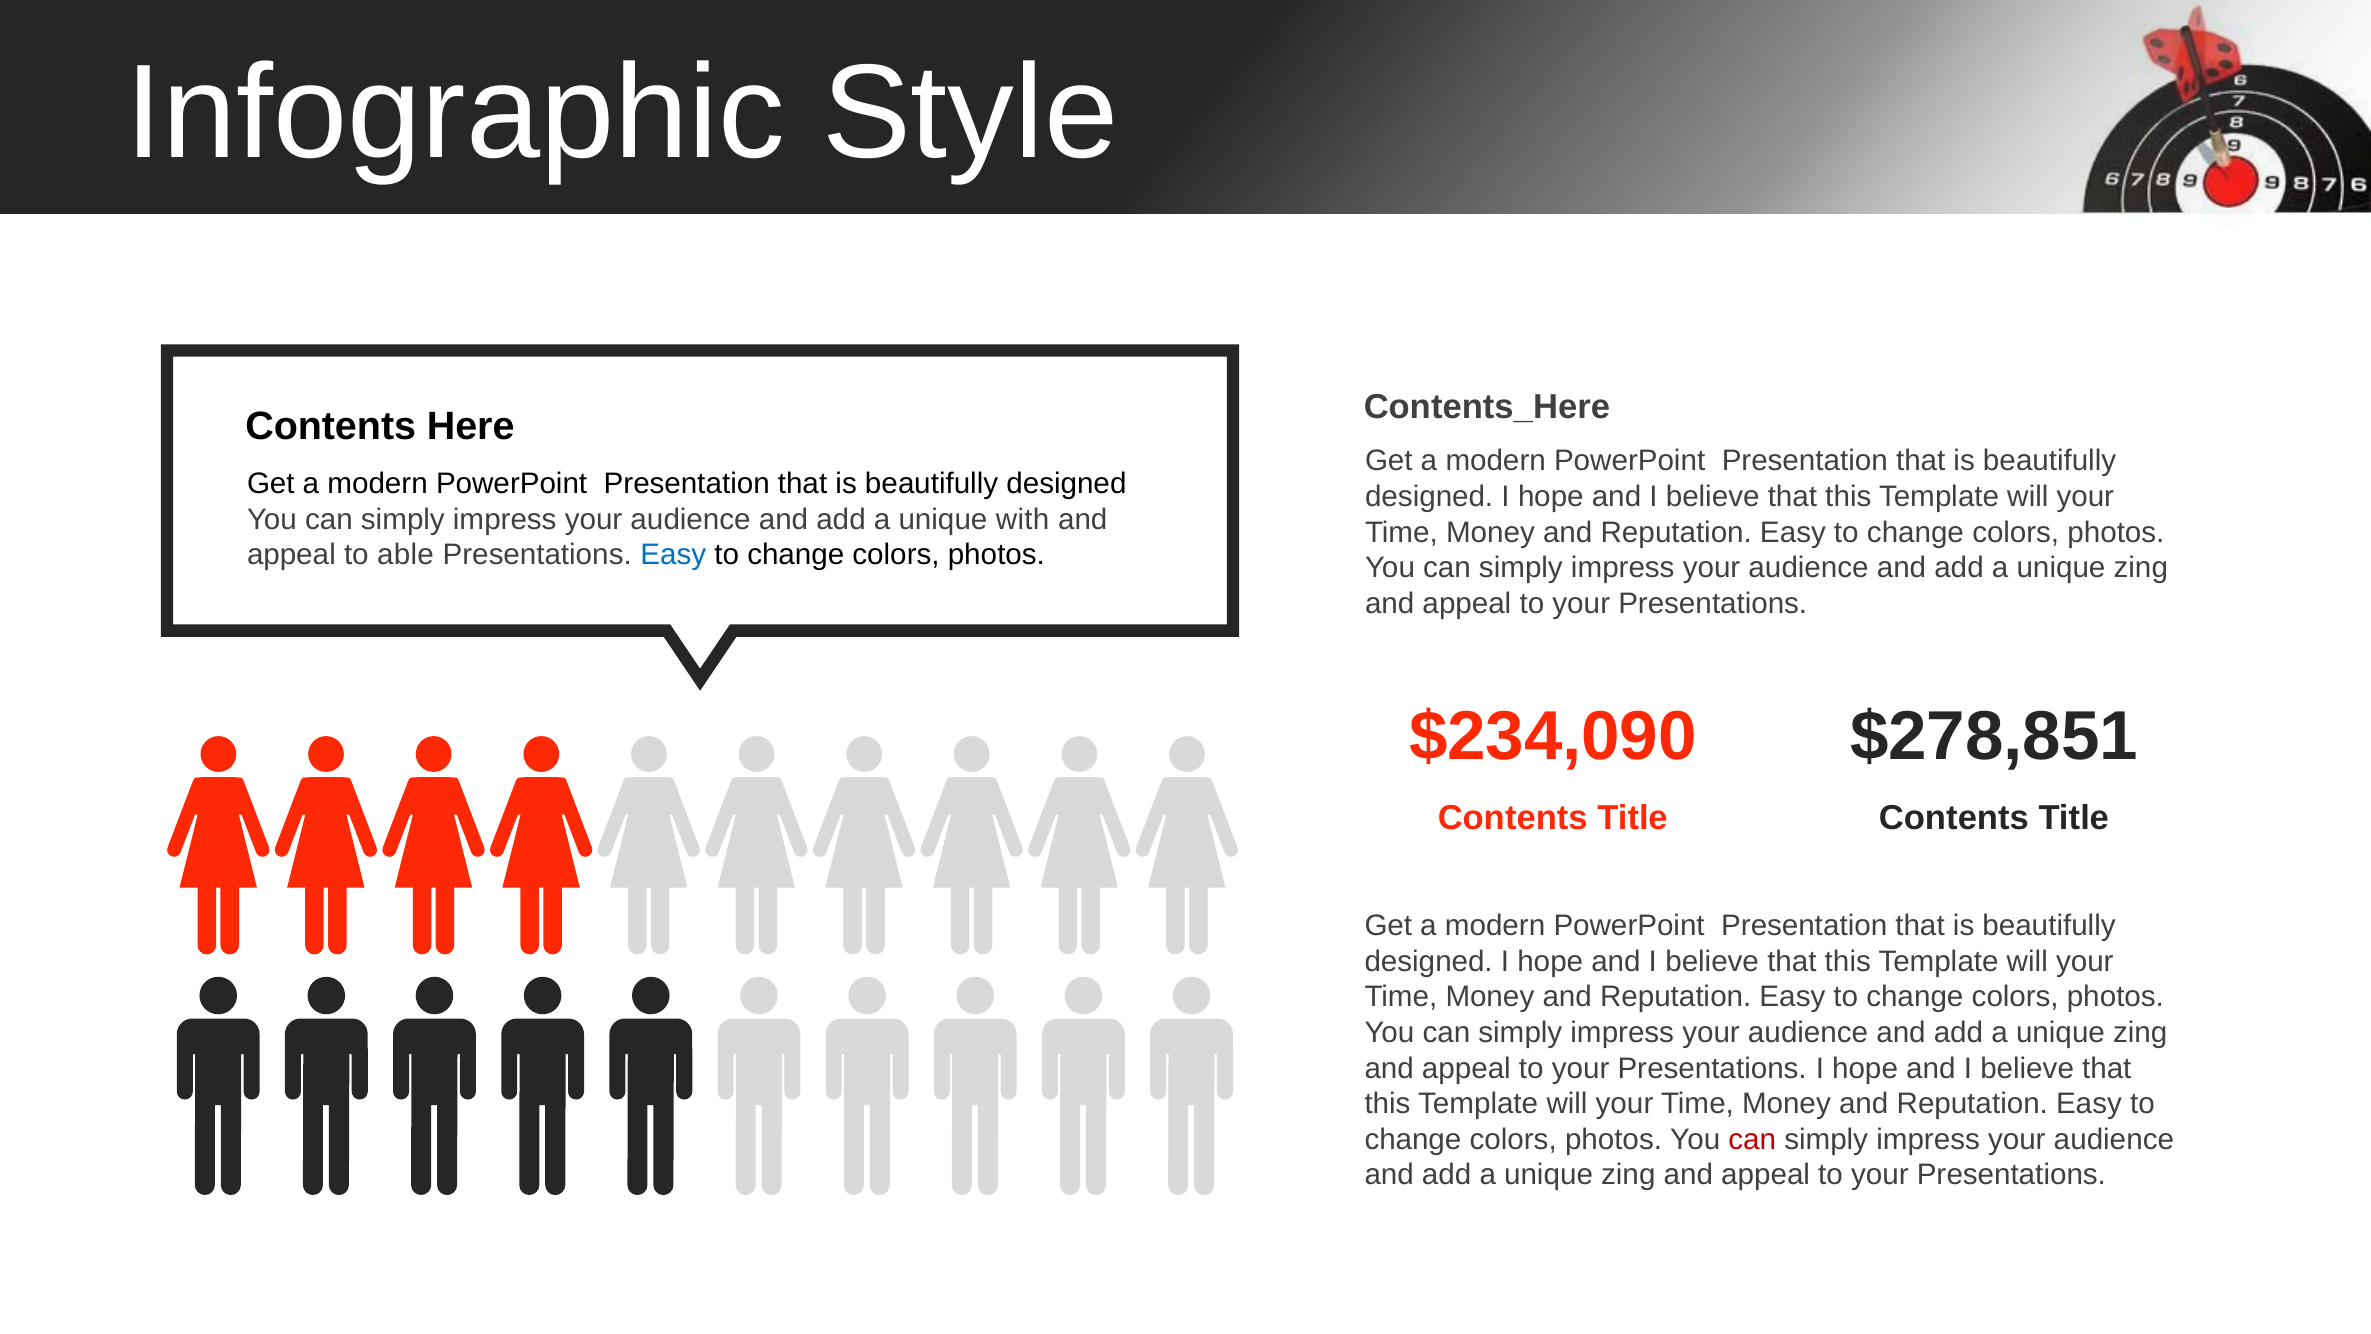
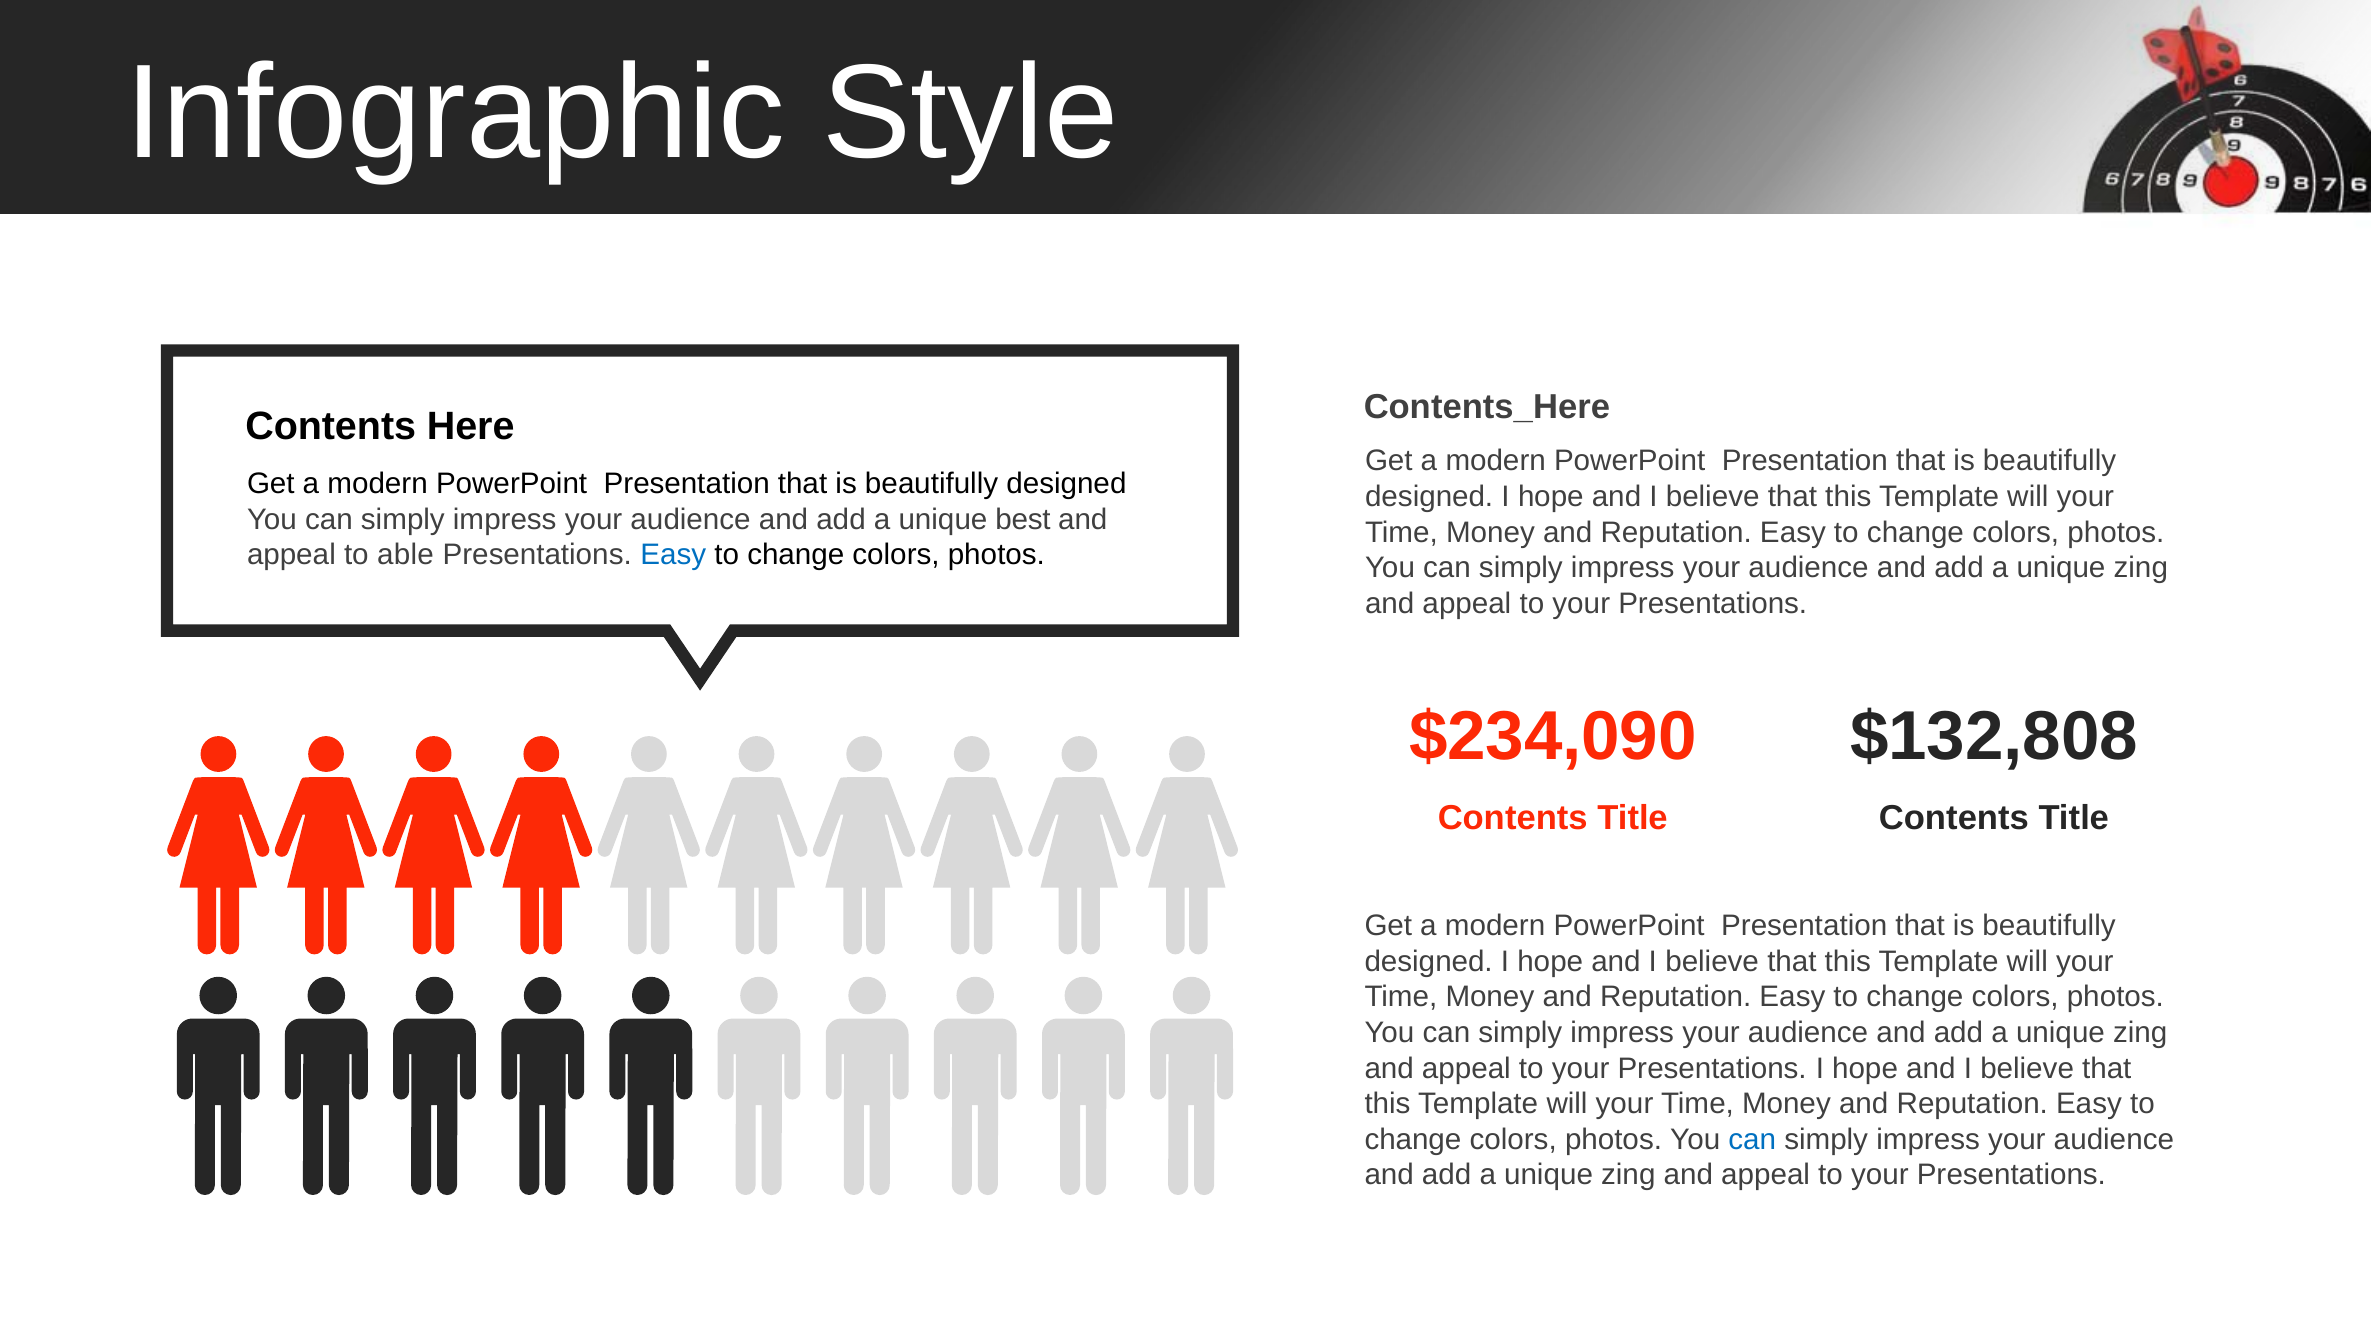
with: with -> best (1023, 519)
$278,851: $278,851 -> $132,808 (1994, 736)
can colour: red -> blue (1752, 1139)
